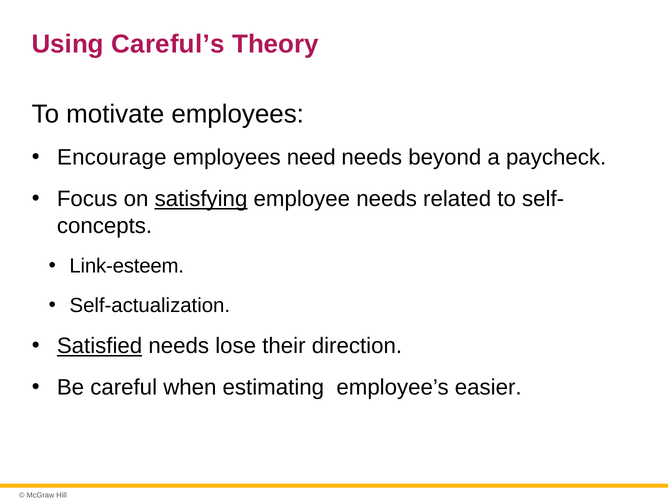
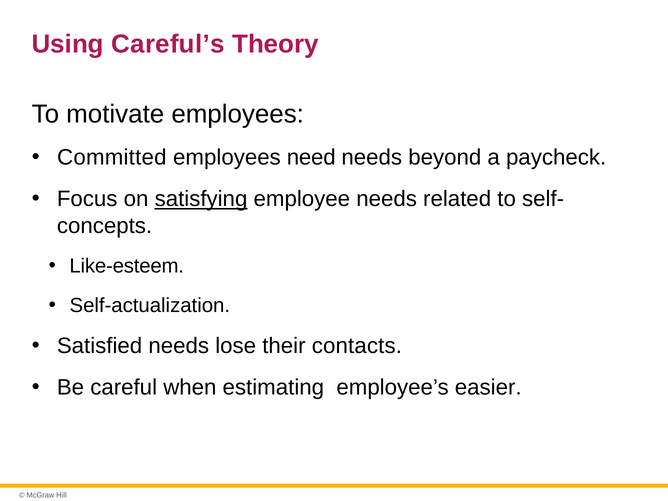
Encourage: Encourage -> Committed (112, 158)
Link-esteem: Link-esteem -> Like-esteem (127, 266)
Satisfied underline: present -> none (100, 346)
direction: direction -> contacts (357, 346)
